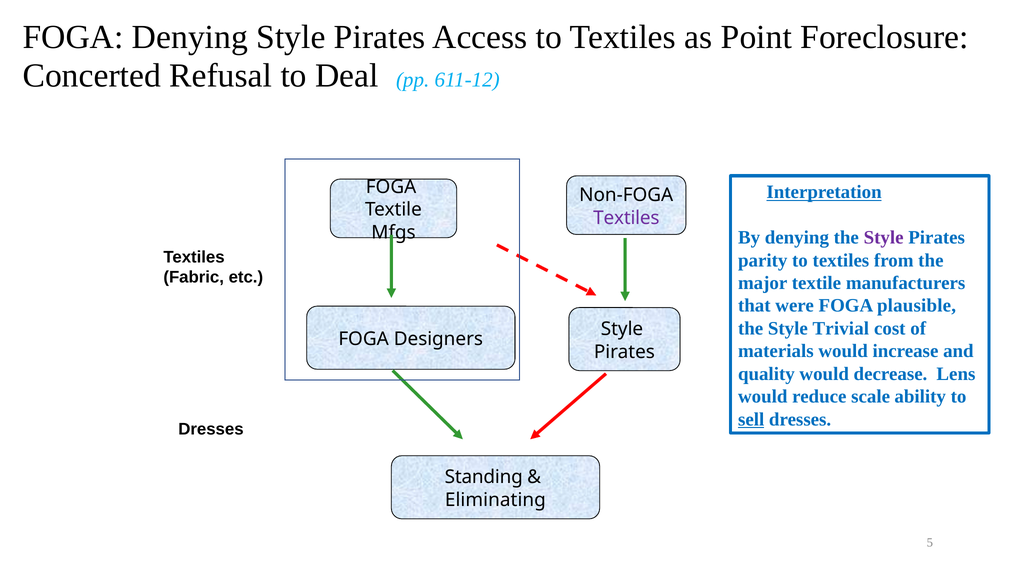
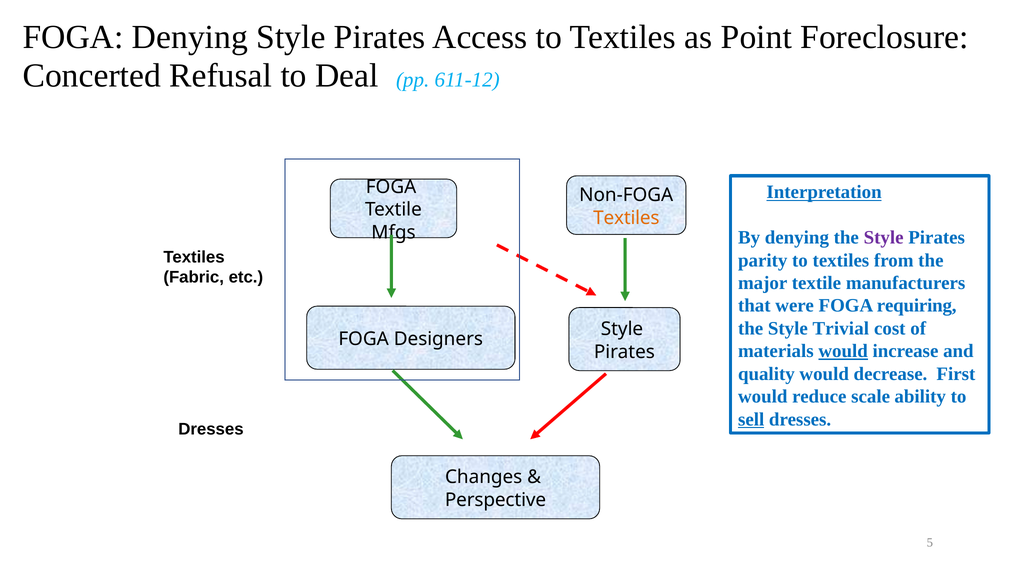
Textiles colour: purple -> orange (626, 218)
plausible: plausible -> requiring (917, 306)
would underline: none -> present (843, 351)
Lens: Lens -> First (956, 374)
Standing: Standing -> Changes (484, 477)
Eliminating: Eliminating -> Perspective (496, 500)
